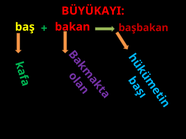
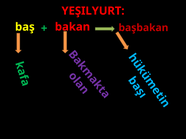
BÜYÜKAYI: BÜYÜKAYI -> YEŞILYURT (93, 11)
